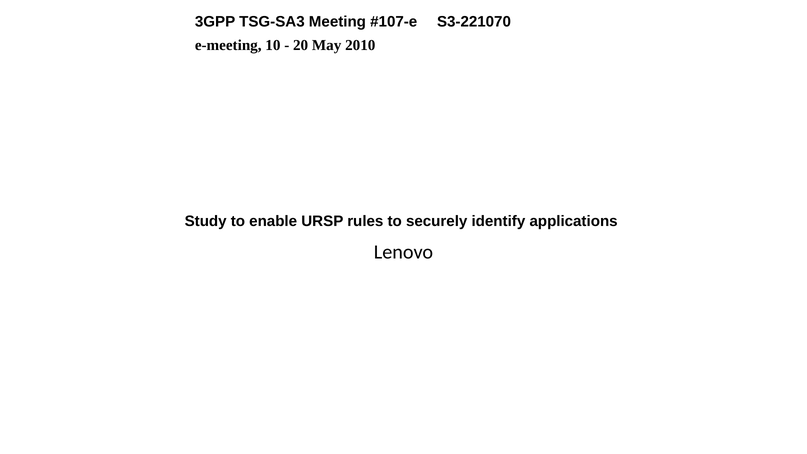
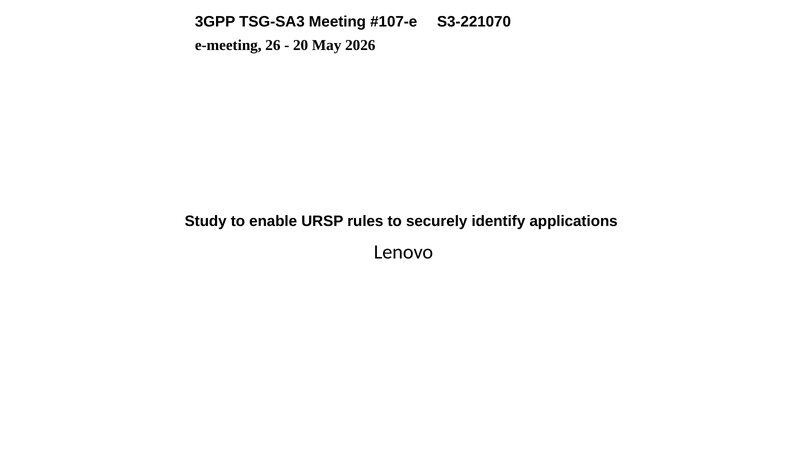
10: 10 -> 26 (273, 45)
2010: 2010 -> 2026 (360, 45)
